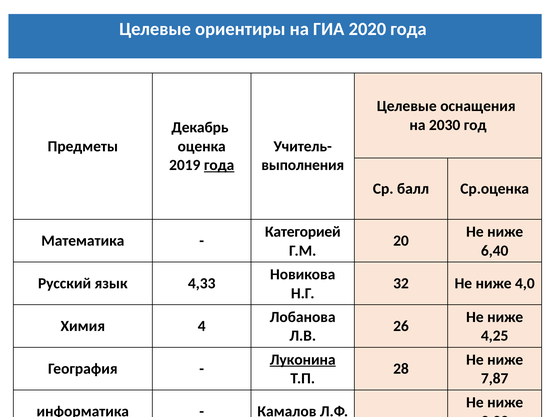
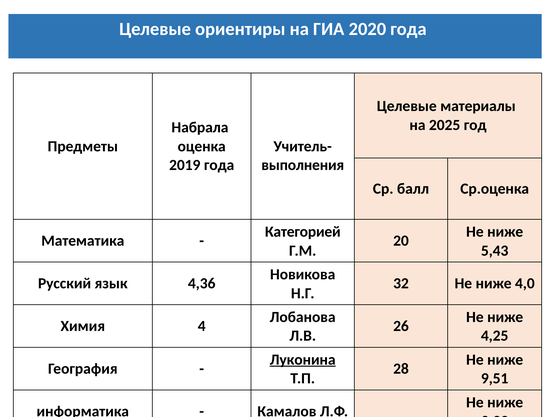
оснащения: оснащения -> материалы (478, 106)
2030: 2030 -> 2025 (445, 125)
Декабрь: Декабрь -> Набрала (200, 127)
года underline: present -> none (219, 165)
6,40: 6,40 -> 5,43 (495, 251)
4,33: 4,33 -> 4,36 (202, 283)
7,87: 7,87 -> 9,51 (495, 379)
